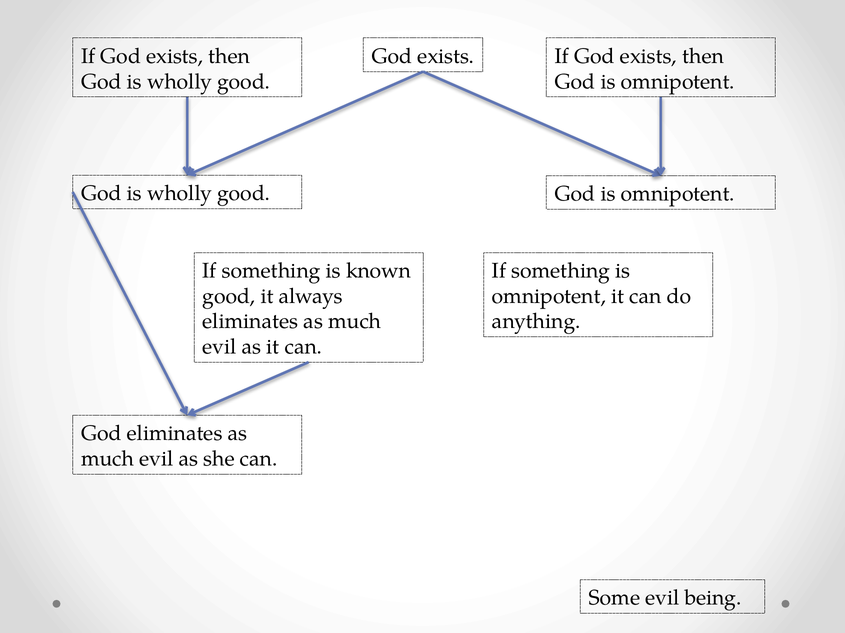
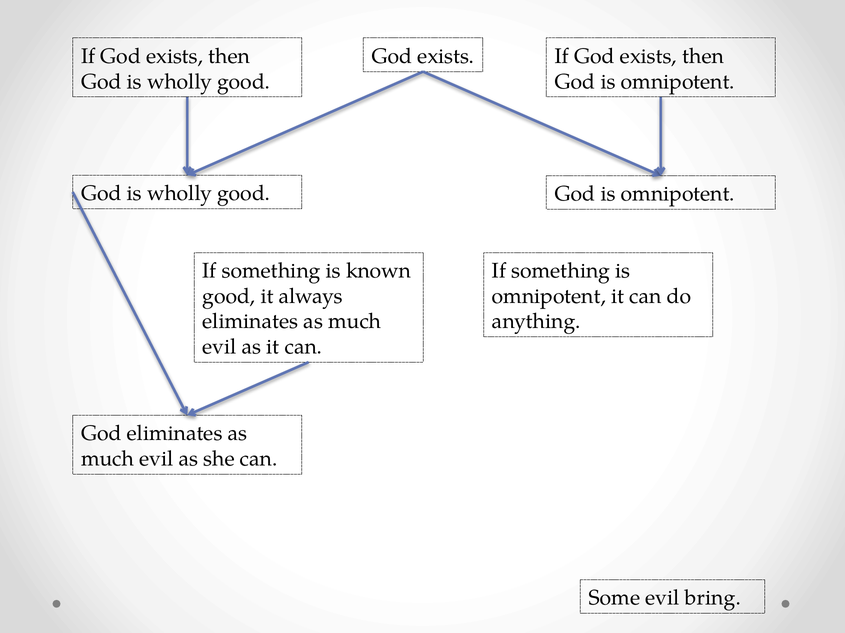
being: being -> bring (713, 599)
